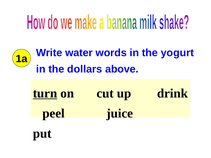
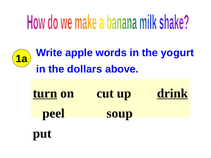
water: water -> apple (79, 53)
drink underline: none -> present (172, 93)
juice: juice -> soup (120, 114)
